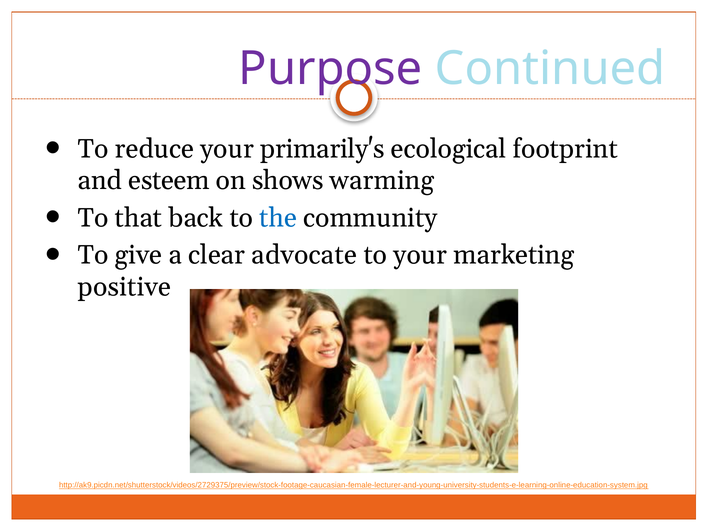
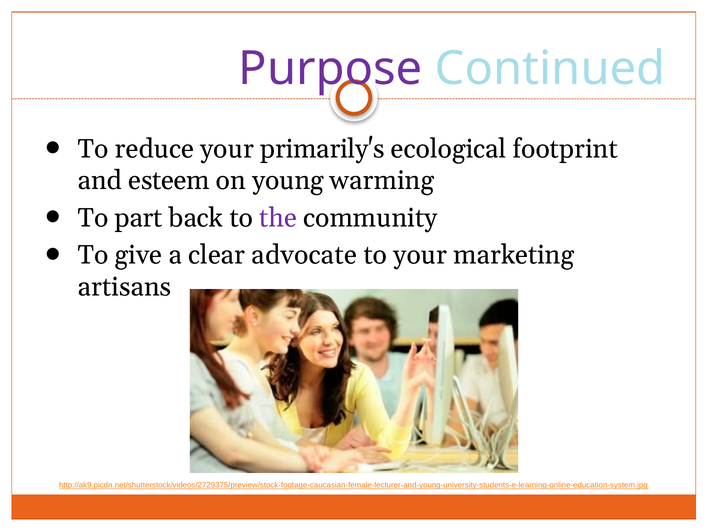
shows: shows -> young (288, 181)
that: that -> part (139, 218)
the colour: blue -> purple (278, 218)
positive: positive -> artisans (125, 287)
